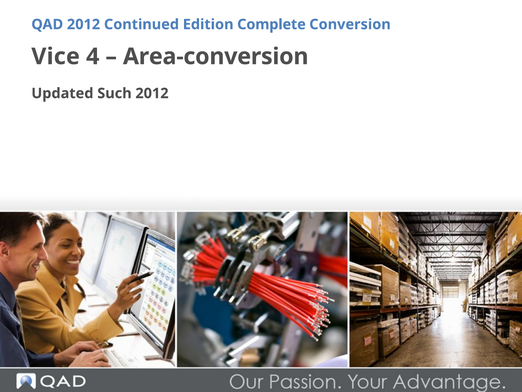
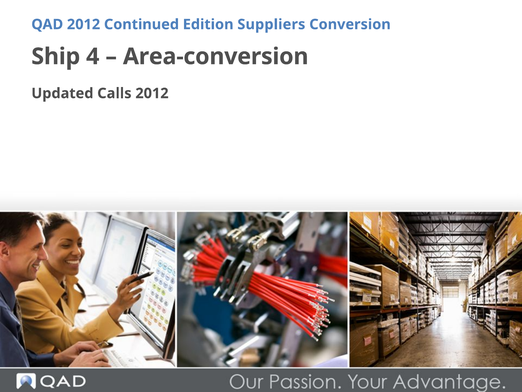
Complete: Complete -> Suppliers (271, 24)
Vice: Vice -> Ship (56, 56)
Such: Such -> Calls (114, 93)
